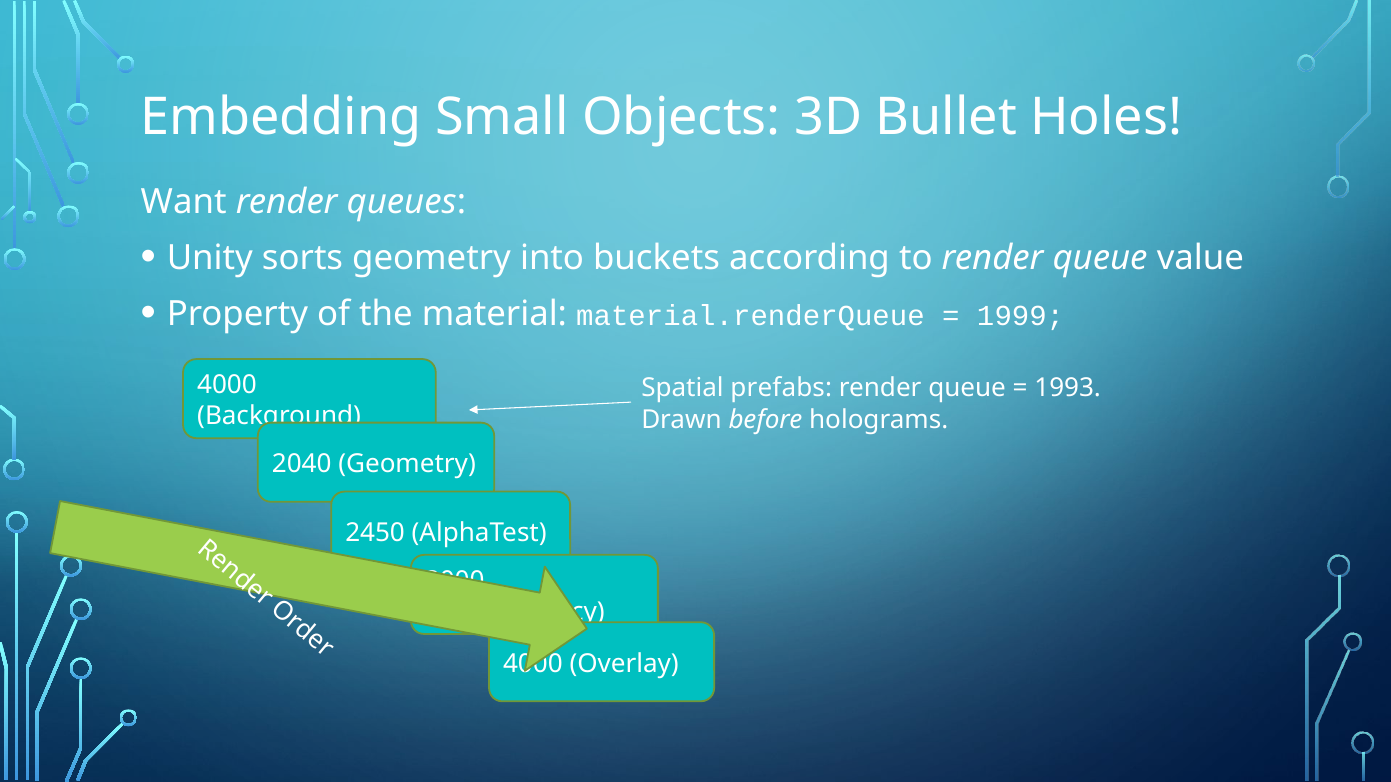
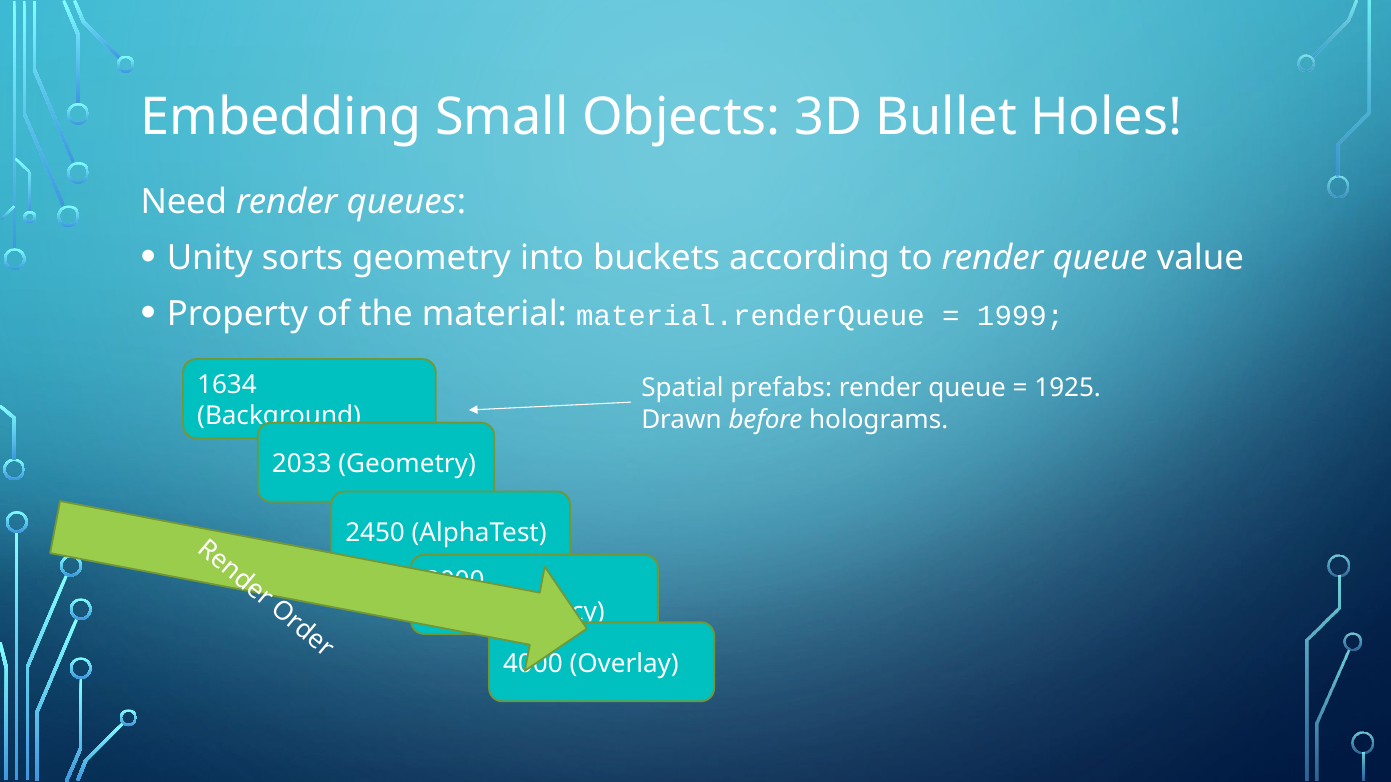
Want: Want -> Need (184, 202)
4000: 4000 -> 1634 (227, 385)
1993: 1993 -> 1925 (1068, 389)
2040: 2040 -> 2033 (302, 464)
